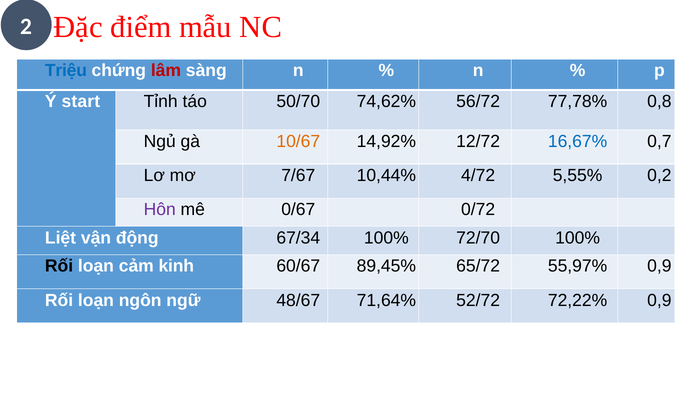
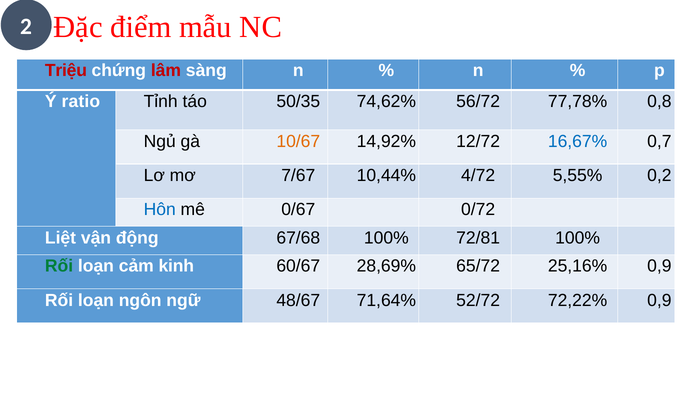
Triệu colour: blue -> red (66, 70)
start: start -> ratio (81, 101)
50/70: 50/70 -> 50/35 (298, 101)
Hôn colour: purple -> blue (160, 209)
67/34: 67/34 -> 67/68 (298, 238)
72/70: 72/70 -> 72/81 (478, 238)
Rối colour: black -> green (59, 266)
89,45%: 89,45% -> 28,69% (386, 266)
55,97%: 55,97% -> 25,16% (578, 266)
